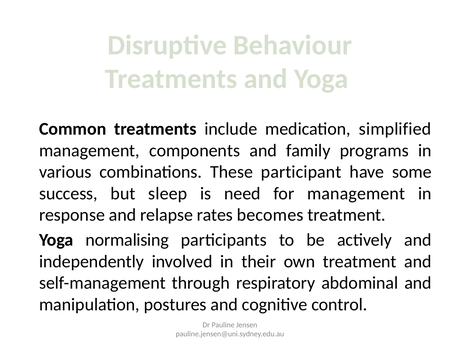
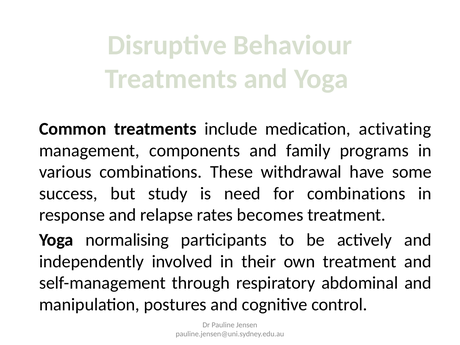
simplified: simplified -> activating (395, 129)
participant: participant -> withdrawal (301, 172)
sleep: sleep -> study (168, 194)
for management: management -> combinations (356, 194)
